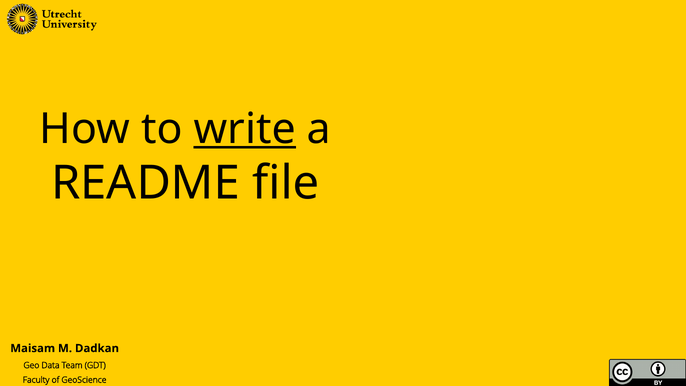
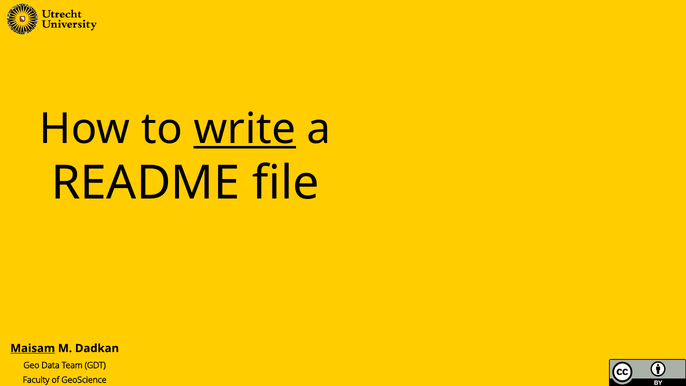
Maisam underline: none -> present (33, 348)
